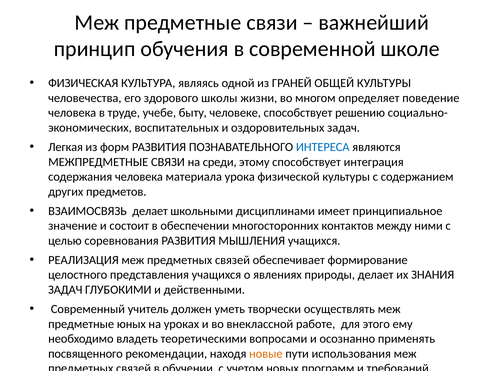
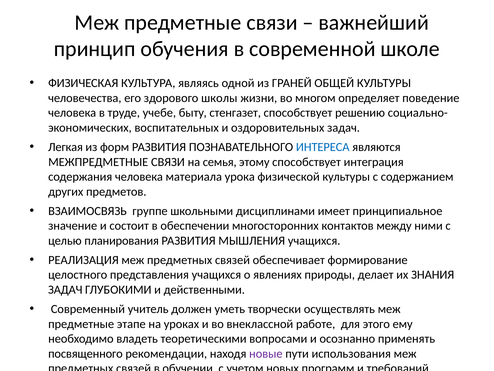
человеке: человеке -> стенгазет (235, 113)
среди: среди -> семья (220, 162)
ВЗАИМОСВЯЗЬ делает: делает -> группе (150, 211)
соревнования: соревнования -> планирования (122, 240)
юных: юных -> этапе (131, 324)
новые colour: orange -> purple (266, 353)
